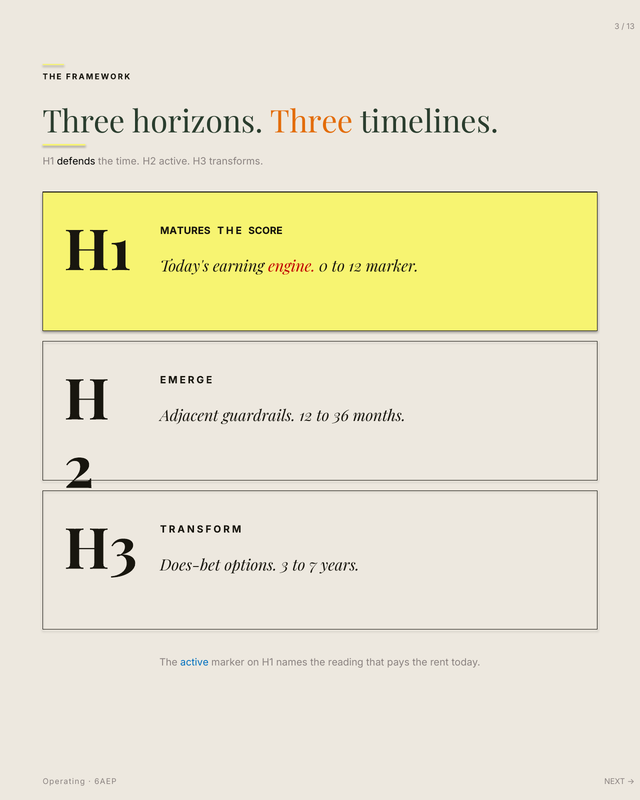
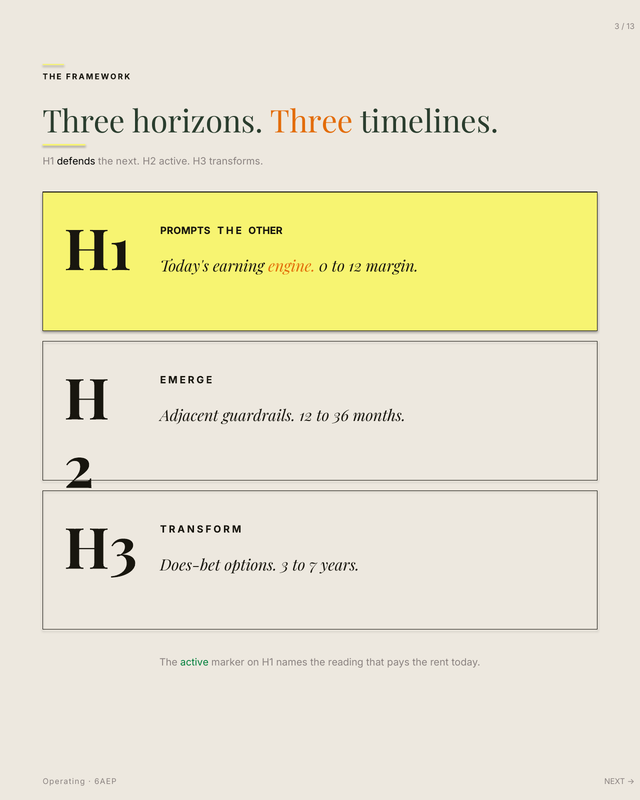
the time: time -> next (128, 161)
MATURES: MATURES -> PROMPTS (185, 231)
SCORE: SCORE -> OTHER (265, 231)
engine colour: red -> orange (292, 267)
12 marker: marker -> margin (392, 267)
active colour: blue -> green (194, 663)
